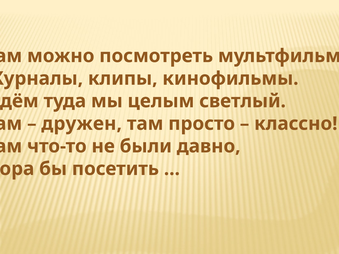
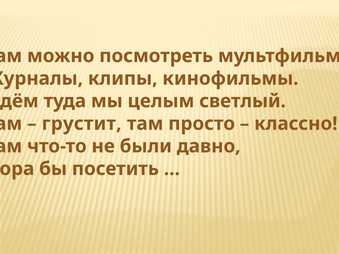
дружен: дружен -> грустит (82, 124)
